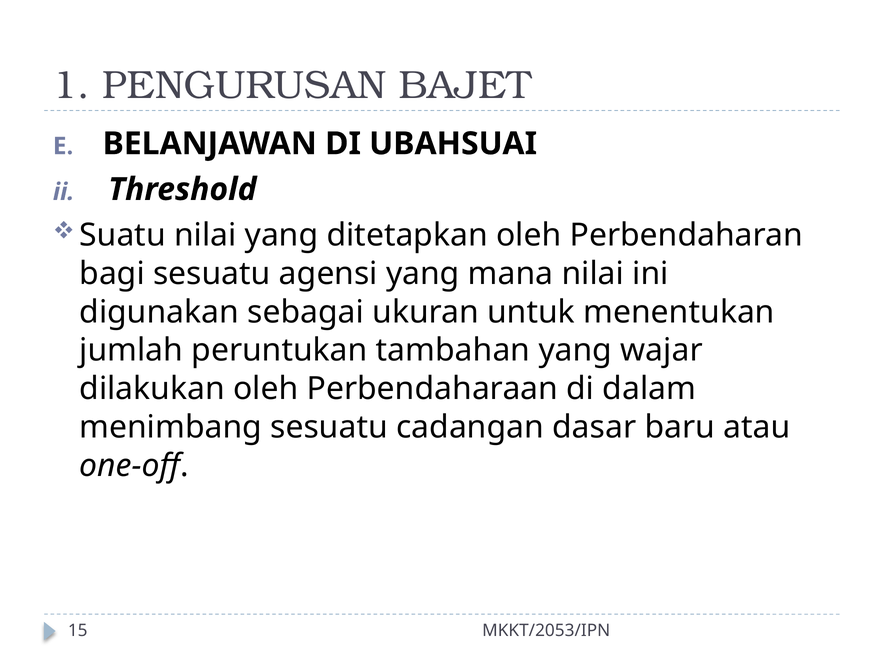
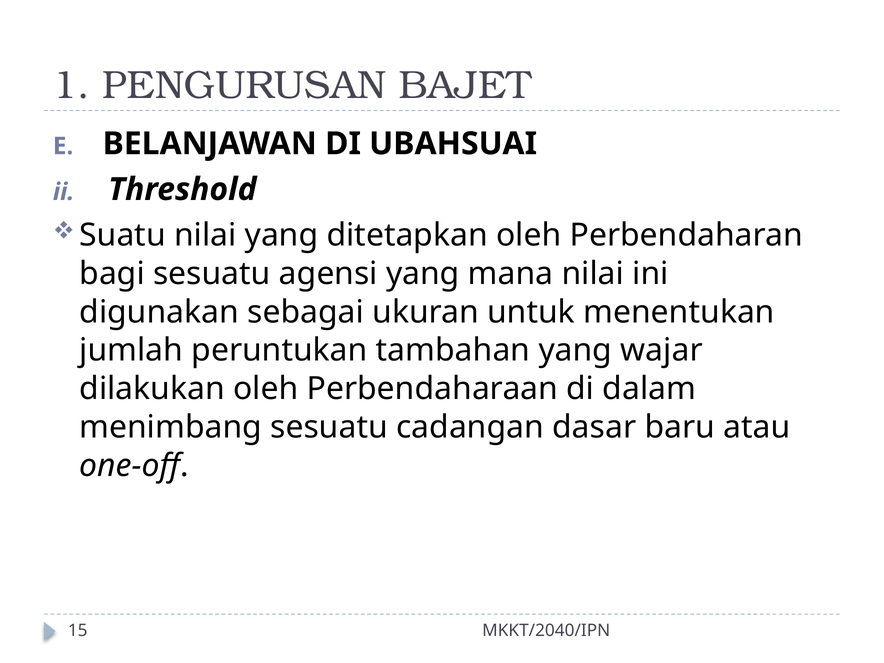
MKKT/2053/IPN: MKKT/2053/IPN -> MKKT/2040/IPN (546, 630)
